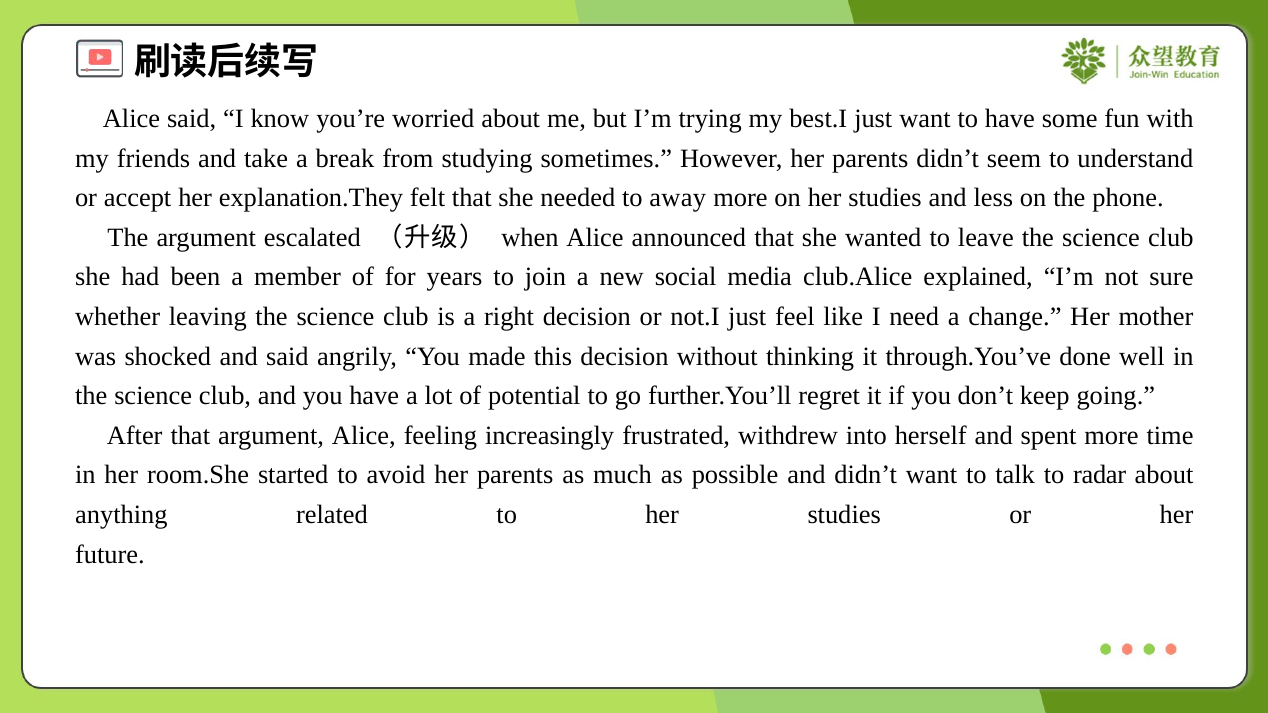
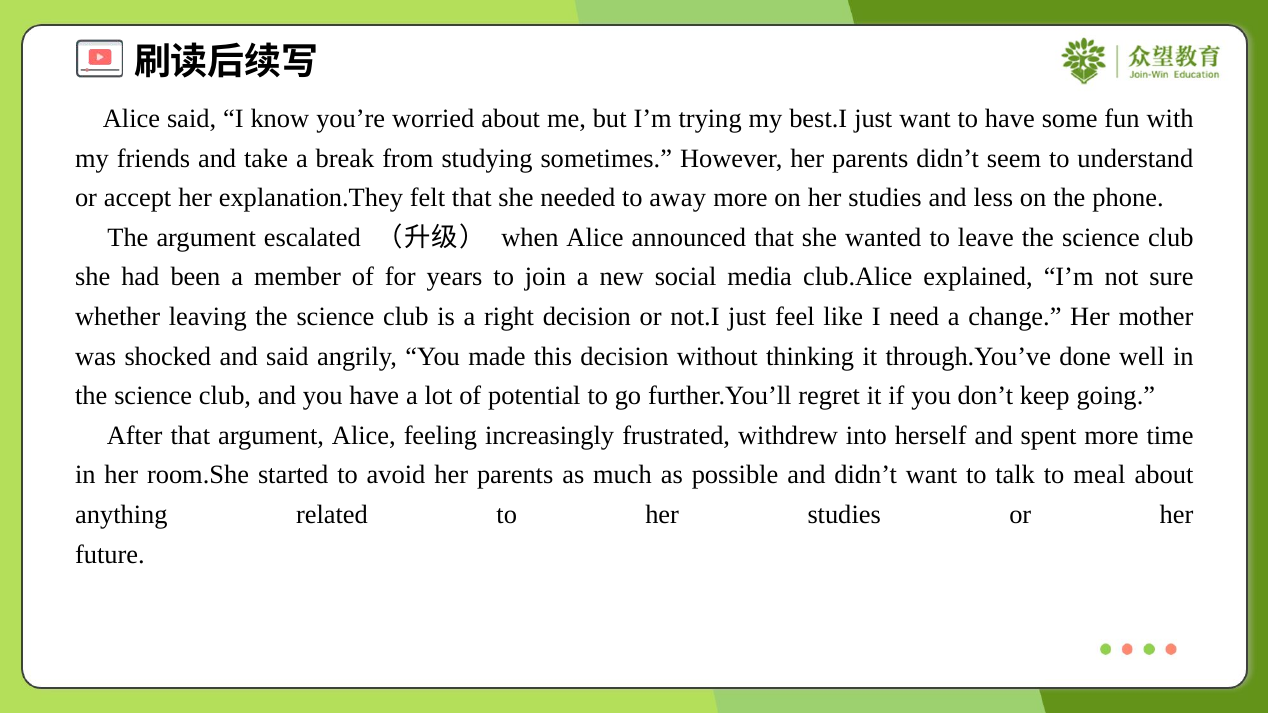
radar: radar -> meal (1099, 475)
